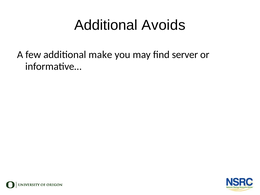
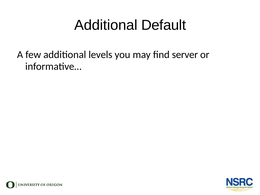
Avoids: Avoids -> Default (164, 25)
make: make -> levels (100, 55)
